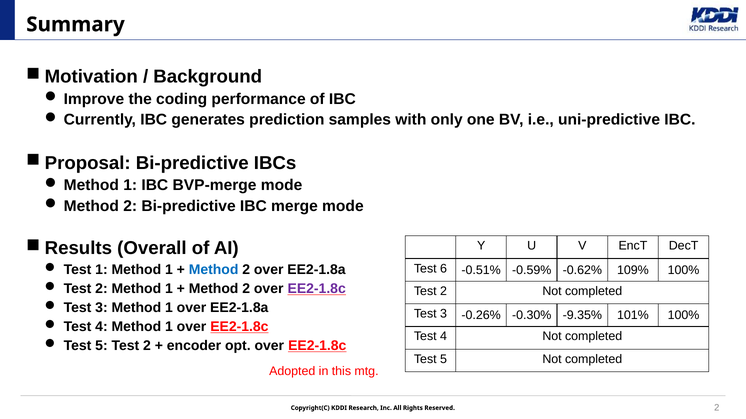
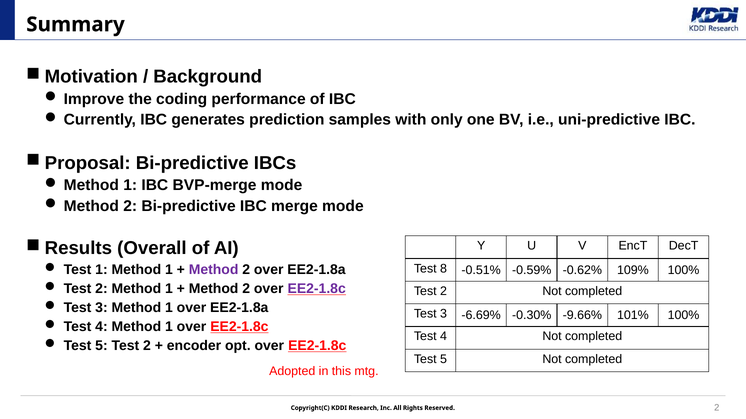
Method colour: blue -> purple (214, 270)
6: 6 -> 8 (443, 269)
-0.26%: -0.26% -> -6.69% (481, 316)
-9.35%: -9.35% -> -9.66% (582, 316)
